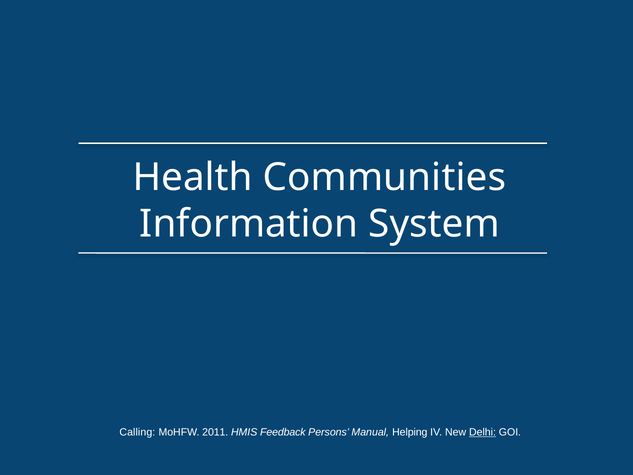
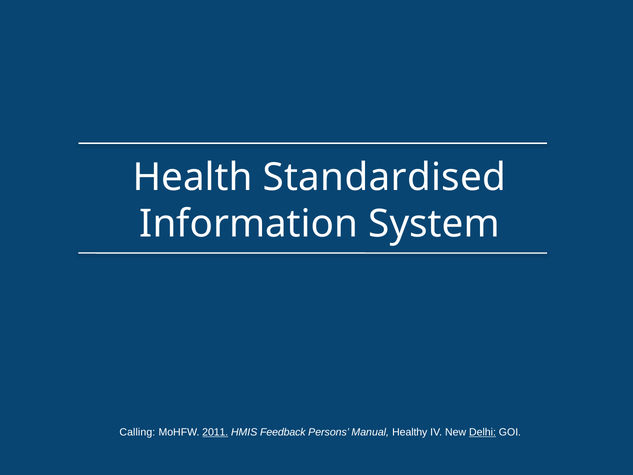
Communities: Communities -> Standardised (384, 178)
2011 underline: none -> present (215, 432)
Helping: Helping -> Healthy (410, 432)
